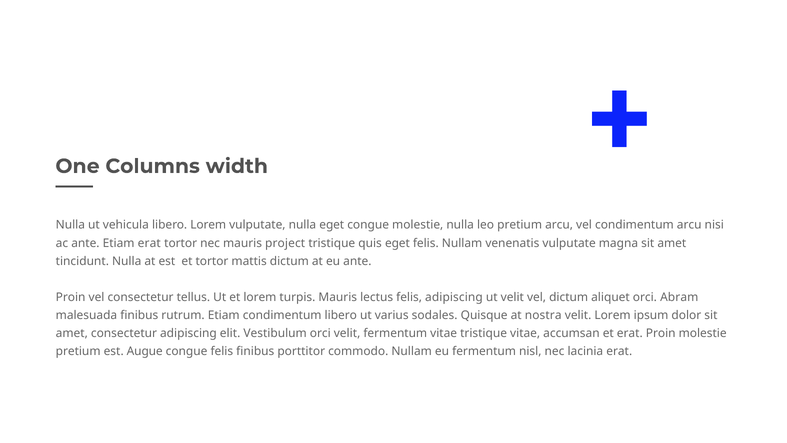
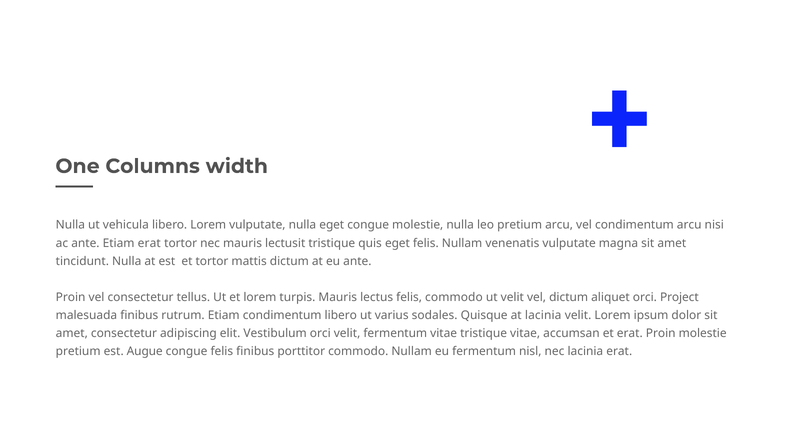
project: project -> lectusit (285, 243)
felis adipiscing: adipiscing -> commodo (454, 297)
Abram: Abram -> Project (679, 297)
at nostra: nostra -> lacinia (543, 315)
